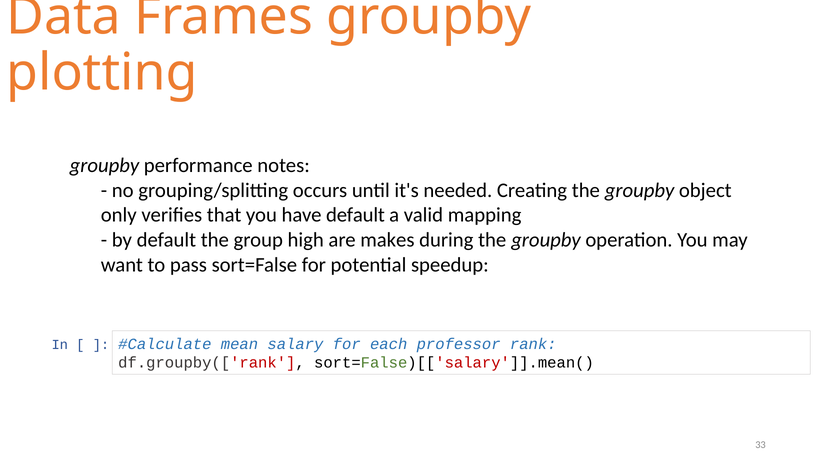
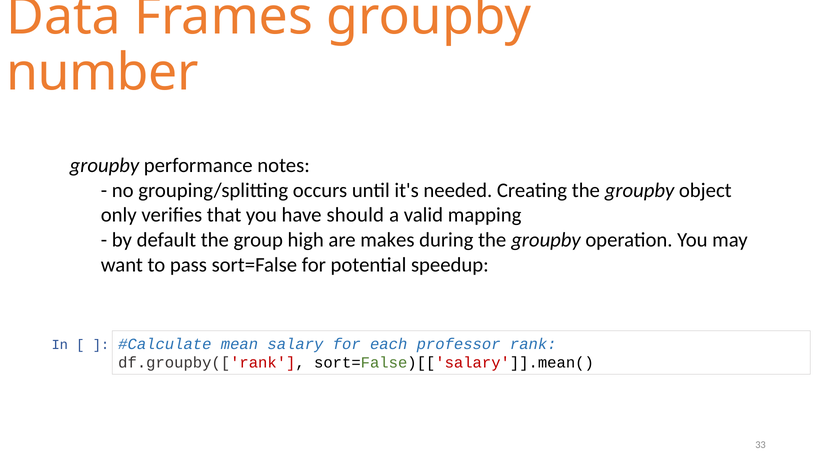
plotting: plotting -> number (102, 73)
have default: default -> should (355, 215)
